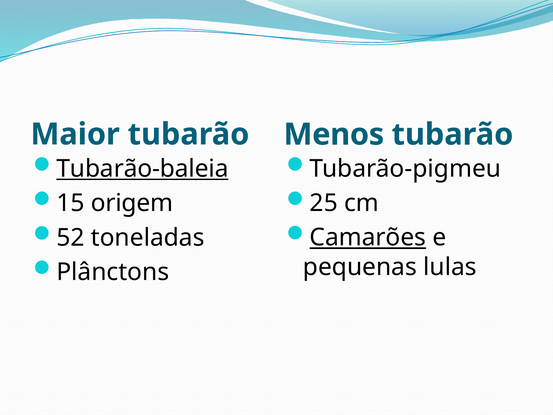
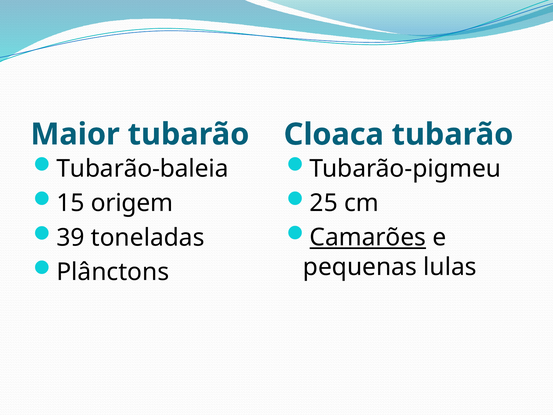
Menos: Menos -> Cloaca (334, 134)
Tubarão-baleia underline: present -> none (142, 169)
52: 52 -> 39 (70, 237)
